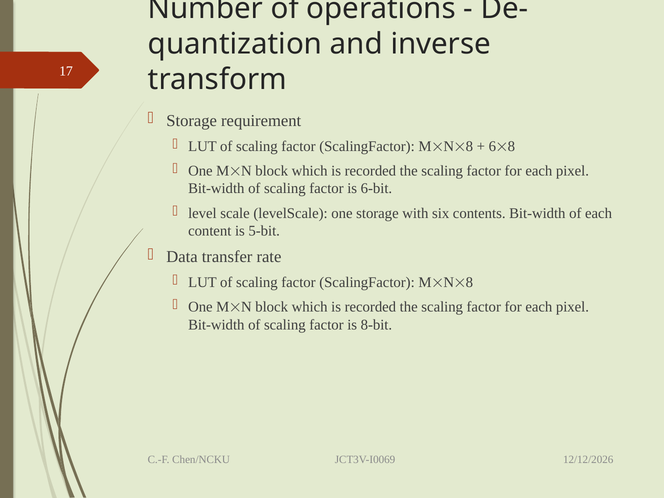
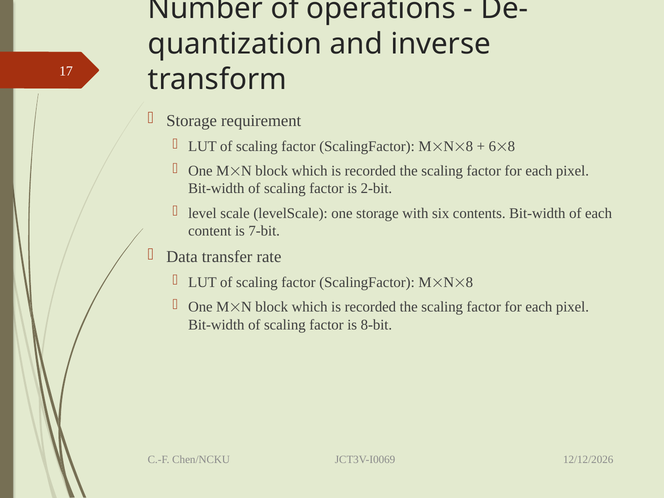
6-bit: 6-bit -> 2-bit (376, 189)
5-bit: 5-bit -> 7-bit (264, 231)
